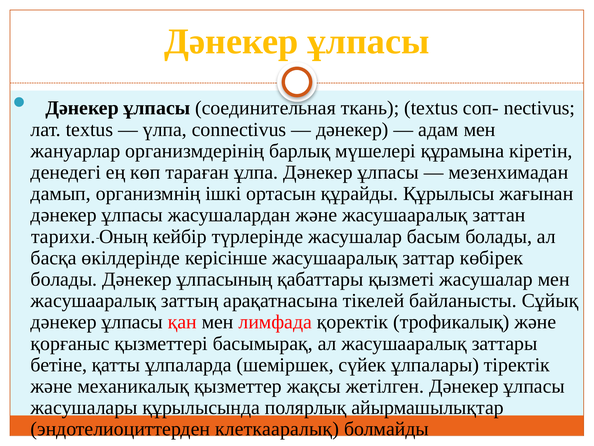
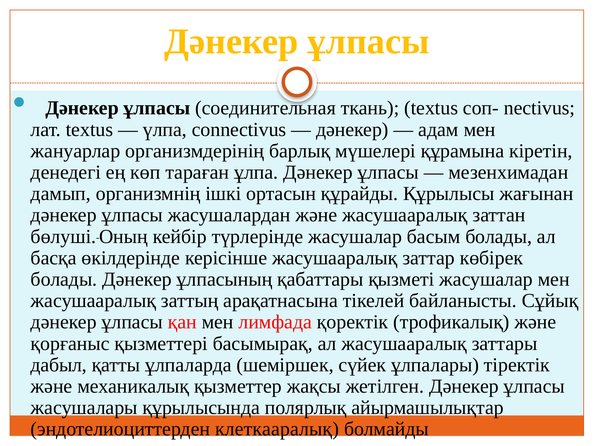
тарихи: тарихи -> бөлуші (63, 236)
бетіне: бетіне -> дабыл (59, 364)
